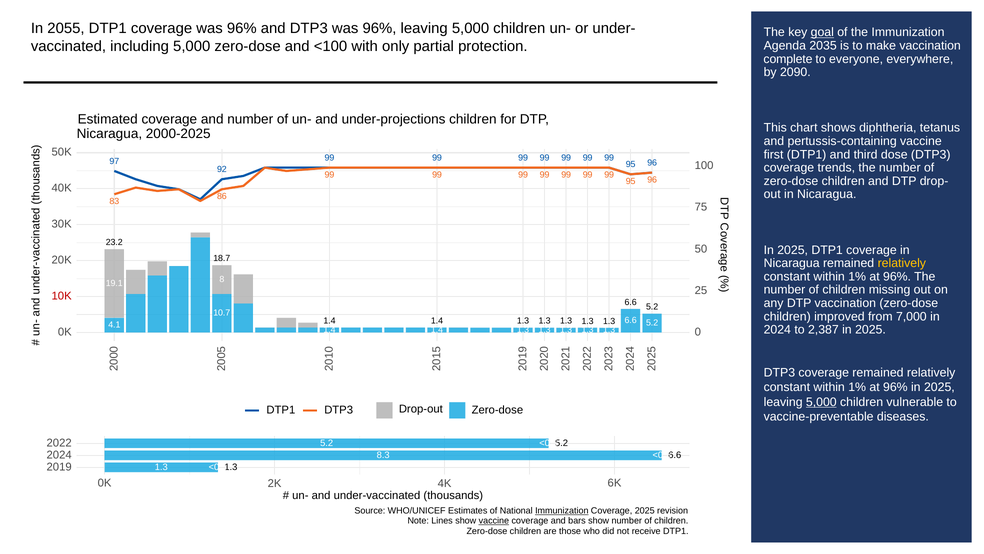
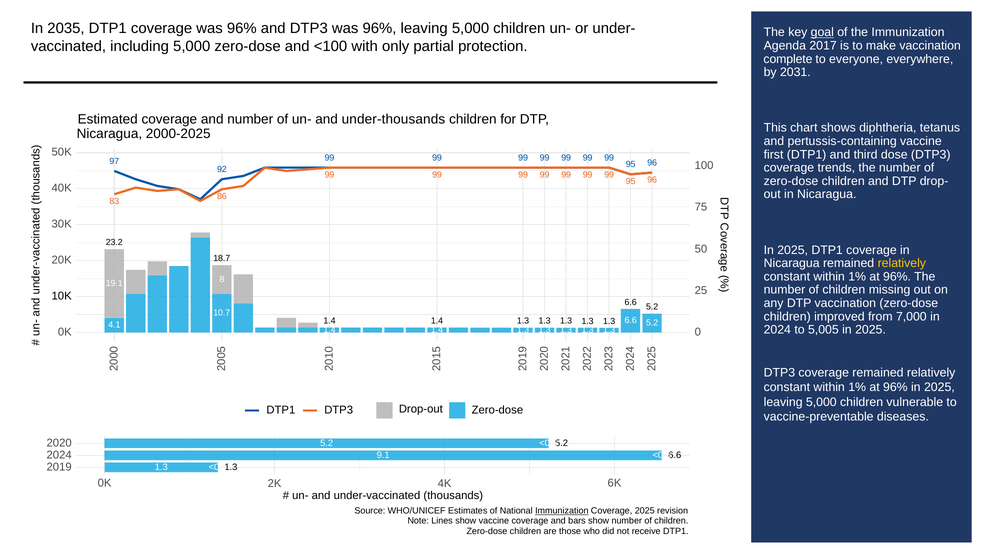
2055: 2055 -> 2035 (66, 28)
2035: 2035 -> 2017 (823, 46)
2090: 2090 -> 2031 (795, 72)
under-projections: under-projections -> under-thousands (393, 119)
10K colour: red -> black (62, 296)
2,387: 2,387 -> 5,005 (823, 329)
5,000 underline: present -> none (821, 402)
2022: 2022 -> 2020 (59, 442)
8.3: 8.3 -> 9.1 (383, 455)
vaccine underline: present -> none (494, 520)
